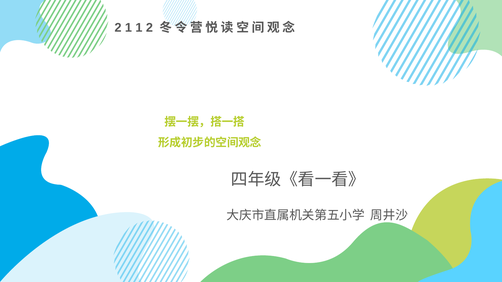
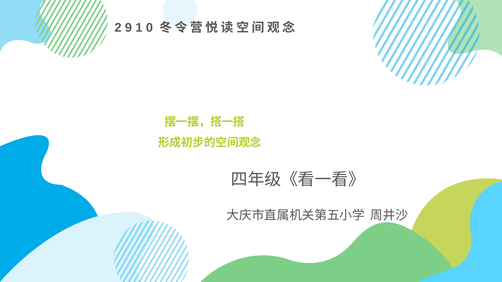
2 1: 1 -> 9 (128, 28)
1 2: 2 -> 0 (149, 28)
